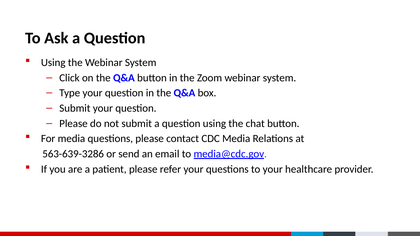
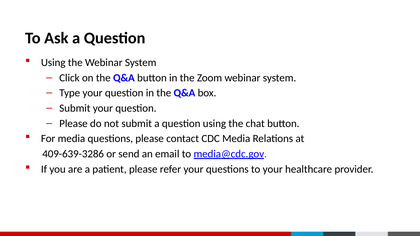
563-639-3286: 563-639-3286 -> 409-639-3286 (73, 154)
